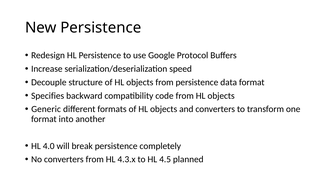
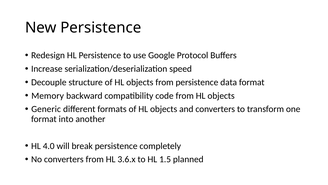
Specifies: Specifies -> Memory (48, 95)
4.3.x: 4.3.x -> 3.6.x (127, 159)
4.5: 4.5 -> 1.5 (165, 159)
